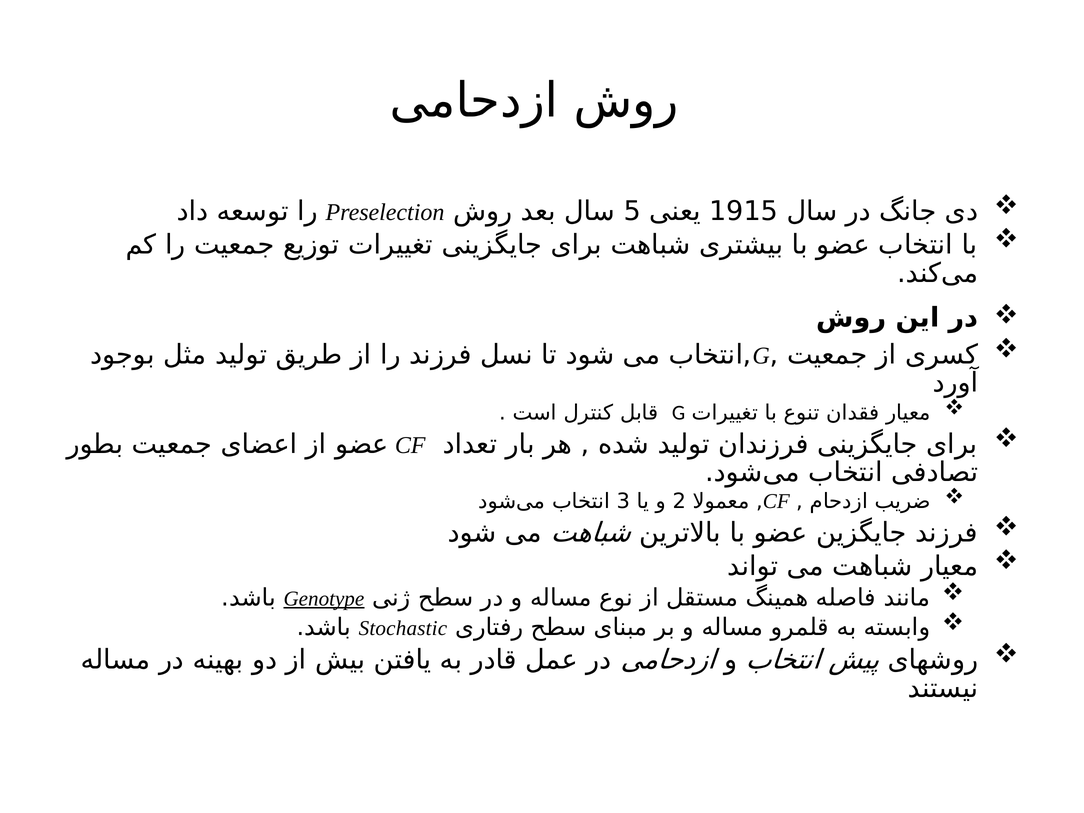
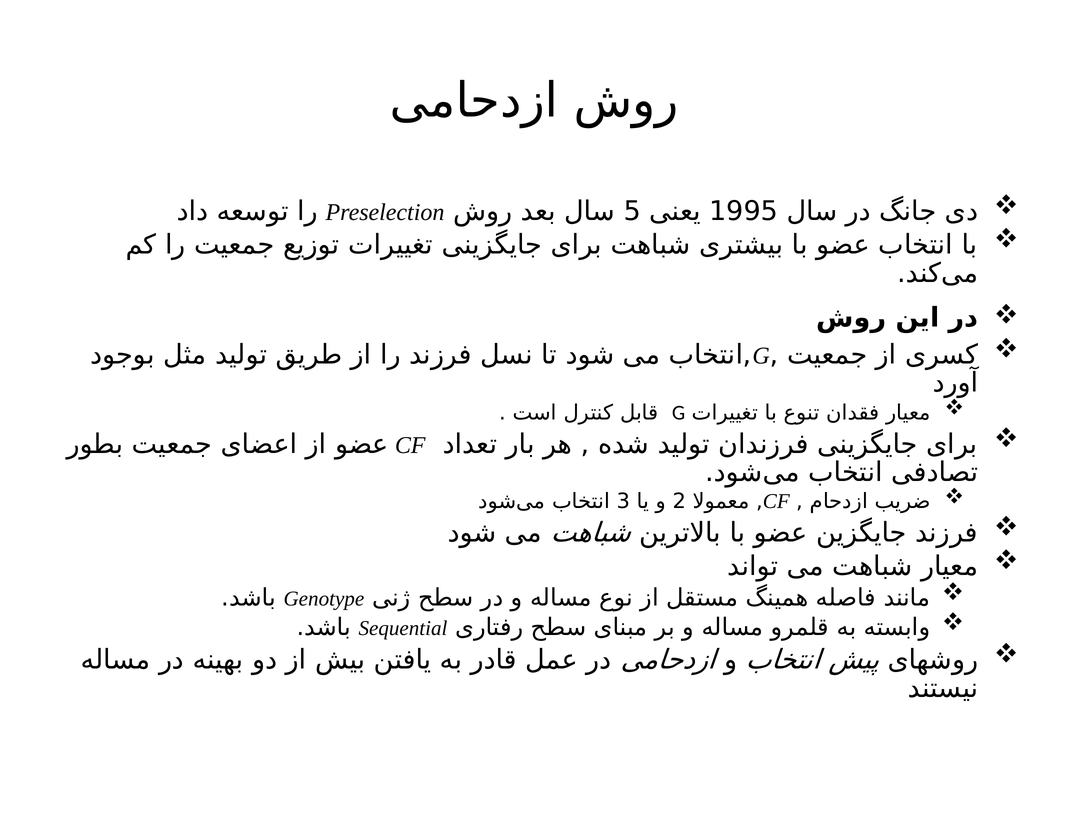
1915: 1915 -> 1995 (744, 211)
Genotype underline: present -> none (324, 599)
Stochastic: Stochastic -> Sequential (403, 629)
